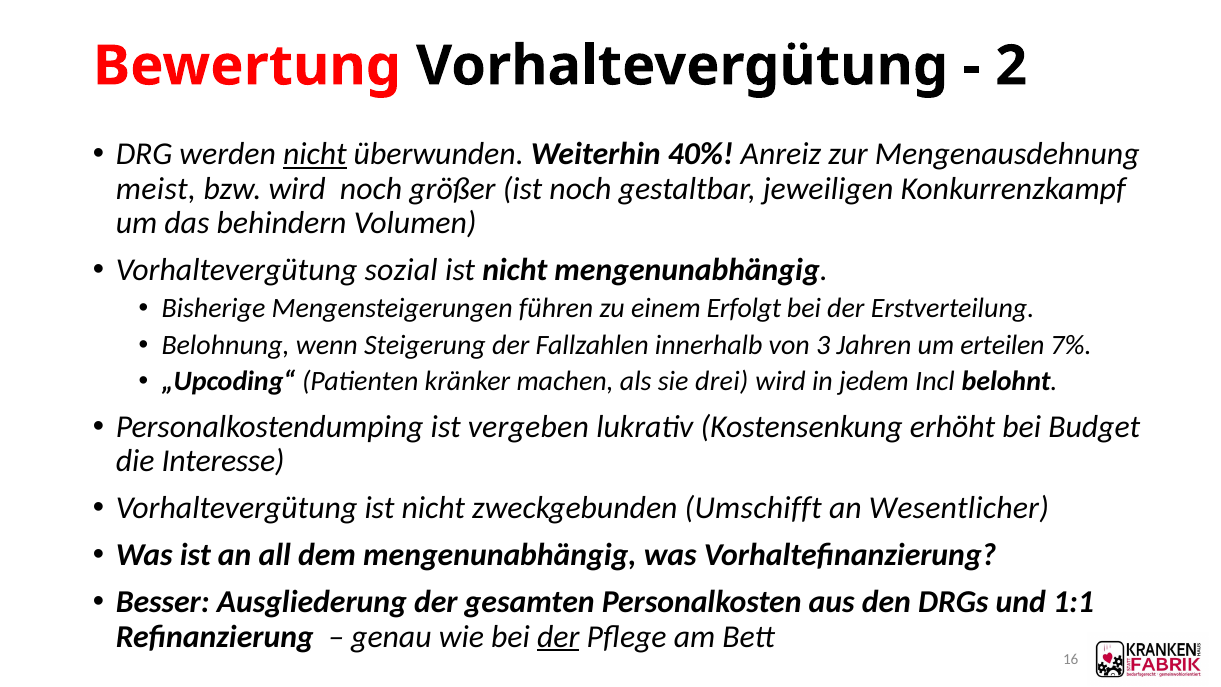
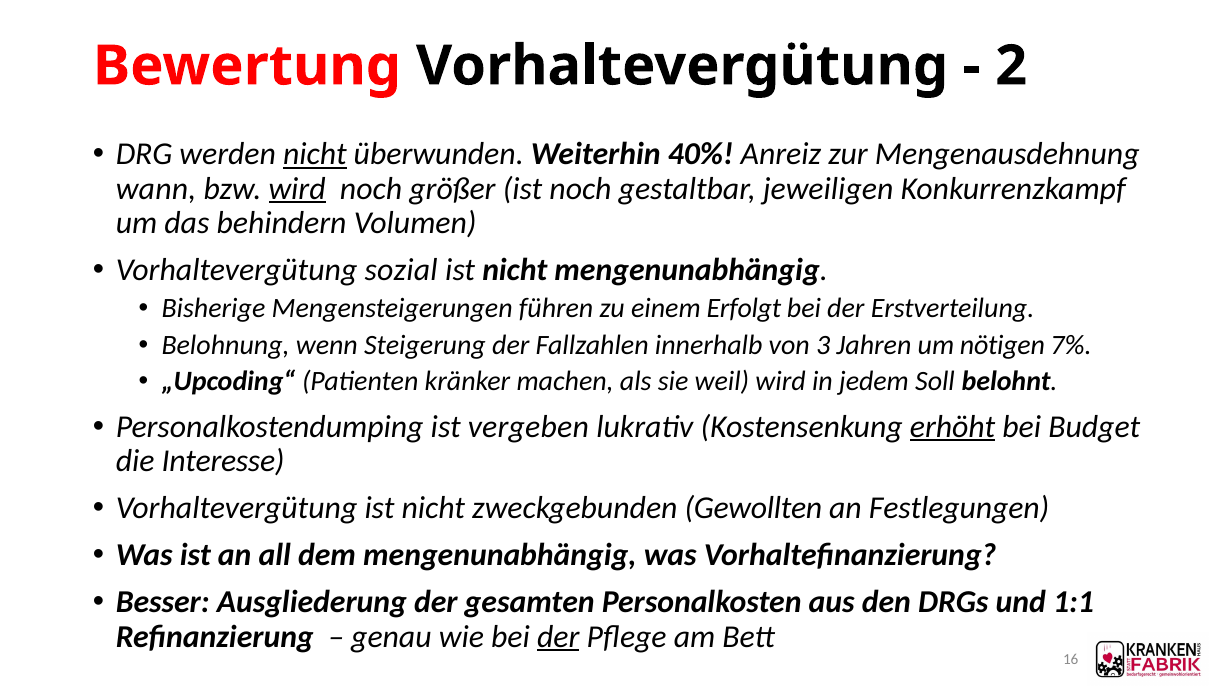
meist: meist -> wann (156, 189)
wird underline: none -> present (297, 189)
erteilen: erteilen -> nötigen (1002, 345)
drei: drei -> weil (722, 382)
Incl: Incl -> Soll (935, 382)
erhöht underline: none -> present (953, 427)
Umschifft: Umschifft -> Gewollten (753, 508)
Wesentlicher: Wesentlicher -> Festlegungen (959, 508)
